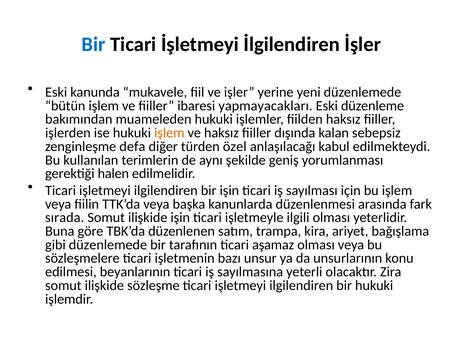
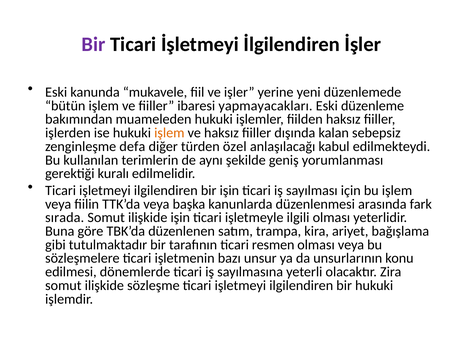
Bir colour: blue -> purple (94, 44)
halen: halen -> kuralı (113, 174)
gibi düzenlemede: düzenlemede -> tutulmaktadır (108, 245)
aşamaz: aşamaz -> resmen (273, 245)
beyanlarının: beyanlarının -> dönemlerde (135, 272)
